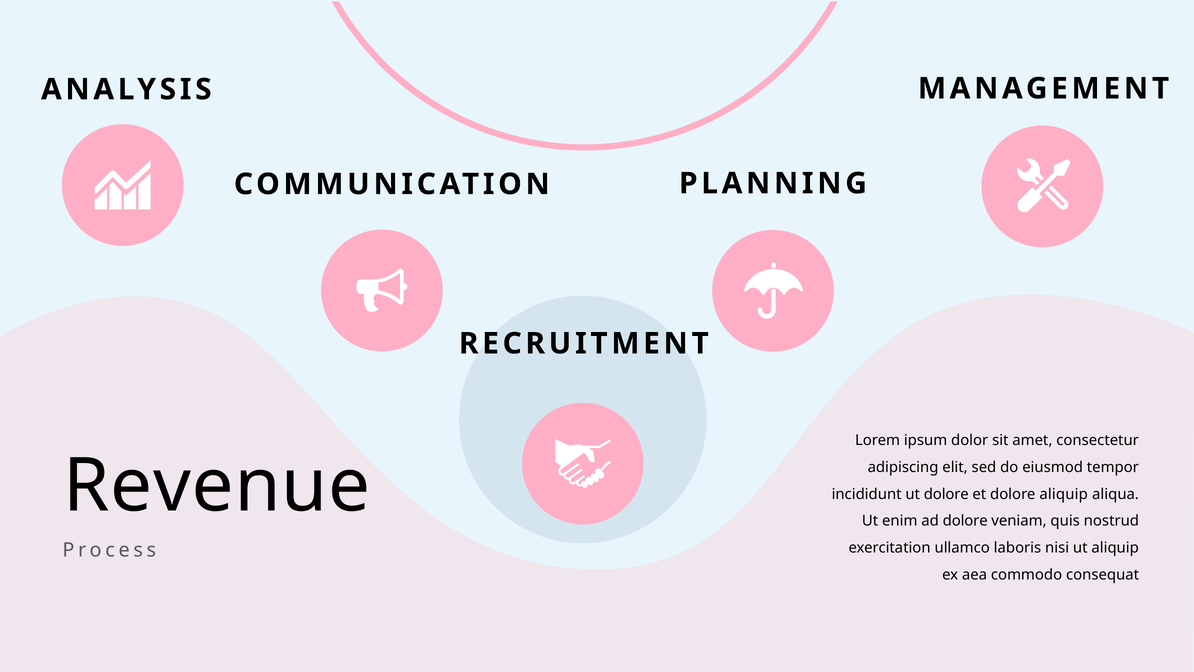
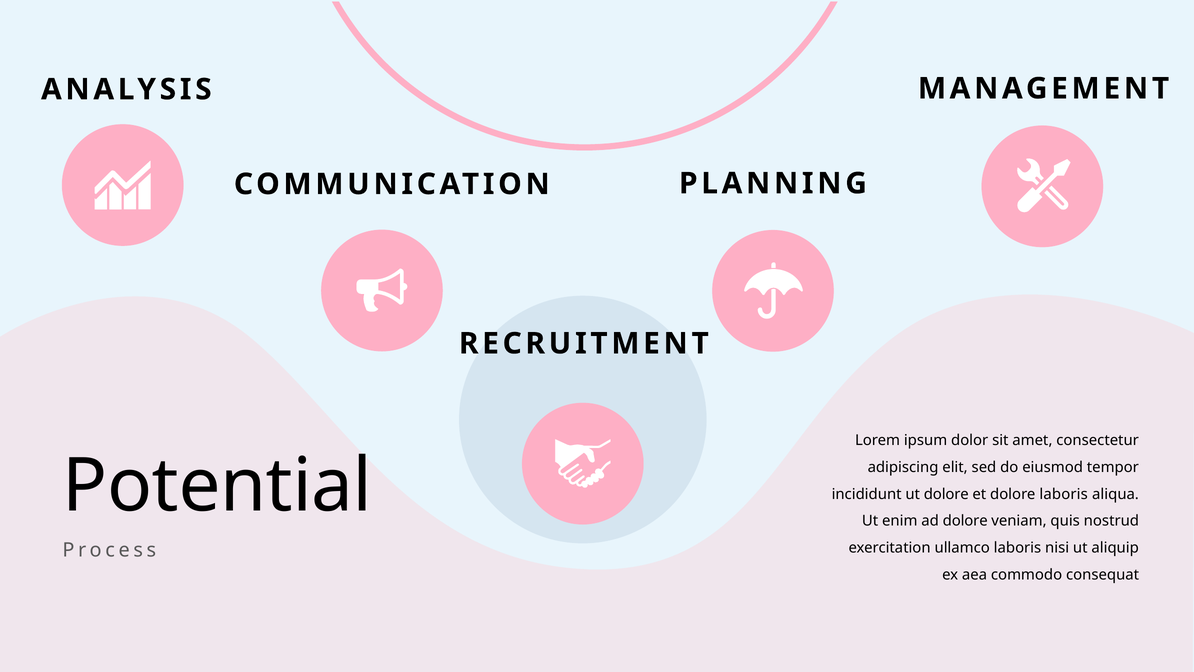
Revenue: Revenue -> Potential (217, 486)
dolore aliquip: aliquip -> laboris (1064, 494)
